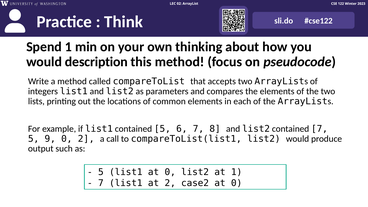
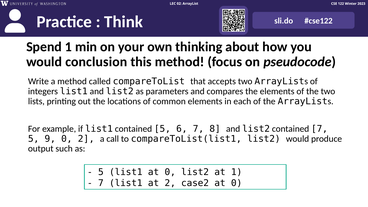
description: description -> conclusion (96, 62)
